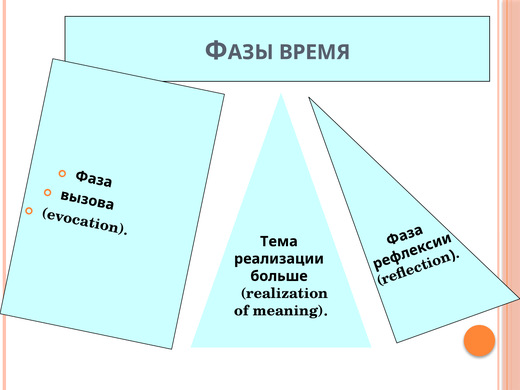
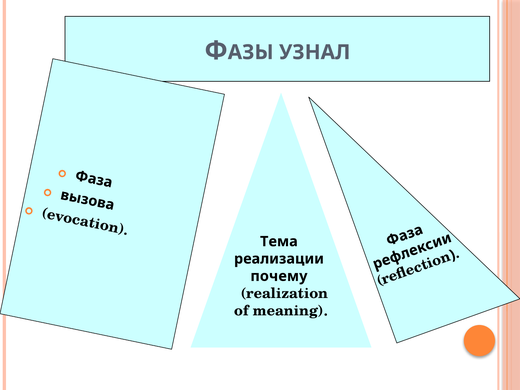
ВРЕМЯ: ВРЕМЯ -> УЗНАЛ (315, 52)
больше: больше -> почему (279, 276)
